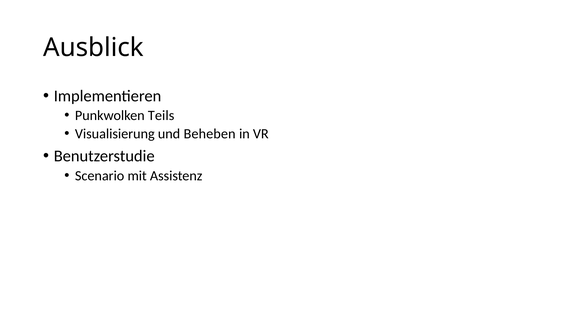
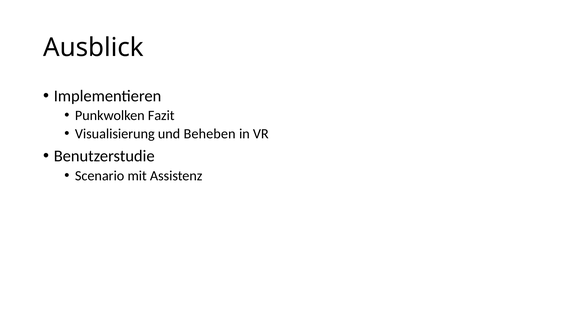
Teils: Teils -> Fazit (161, 115)
